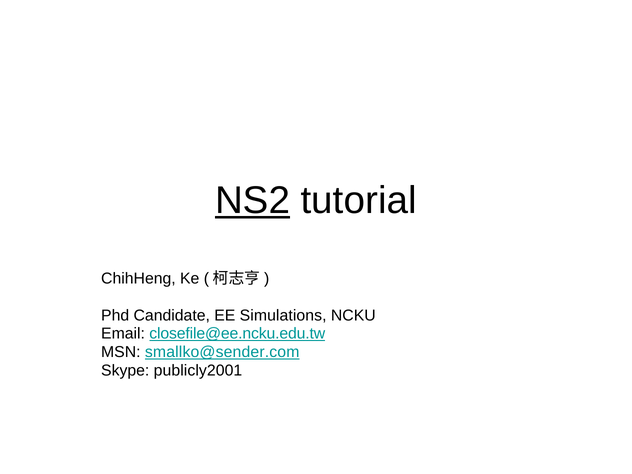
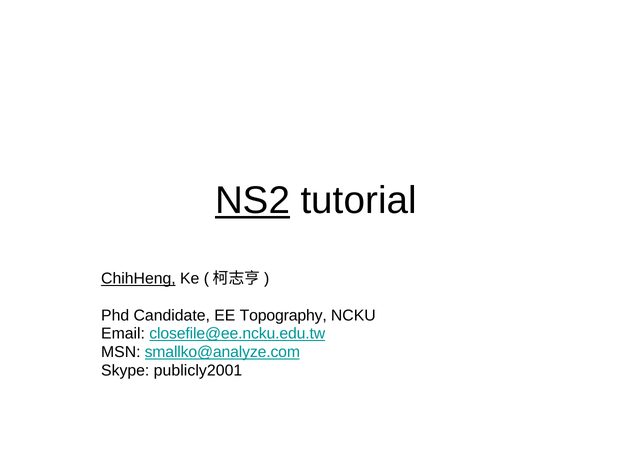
ChihHeng underline: none -> present (138, 279)
Simulations: Simulations -> Topography (283, 315)
smallko@sender.com: smallko@sender.com -> smallko@analyze.com (222, 352)
